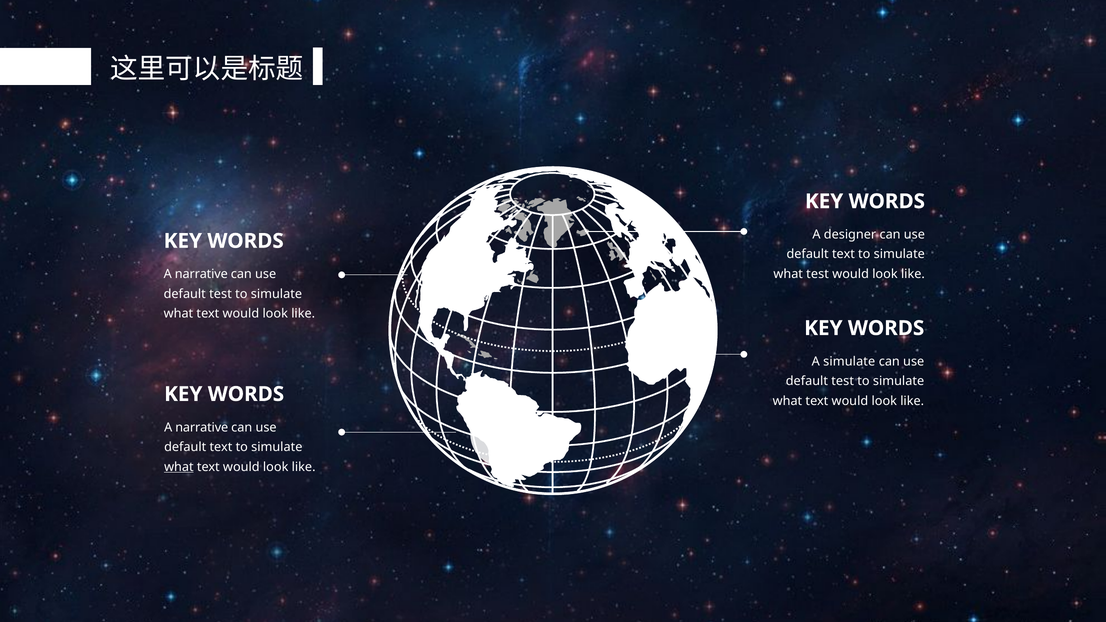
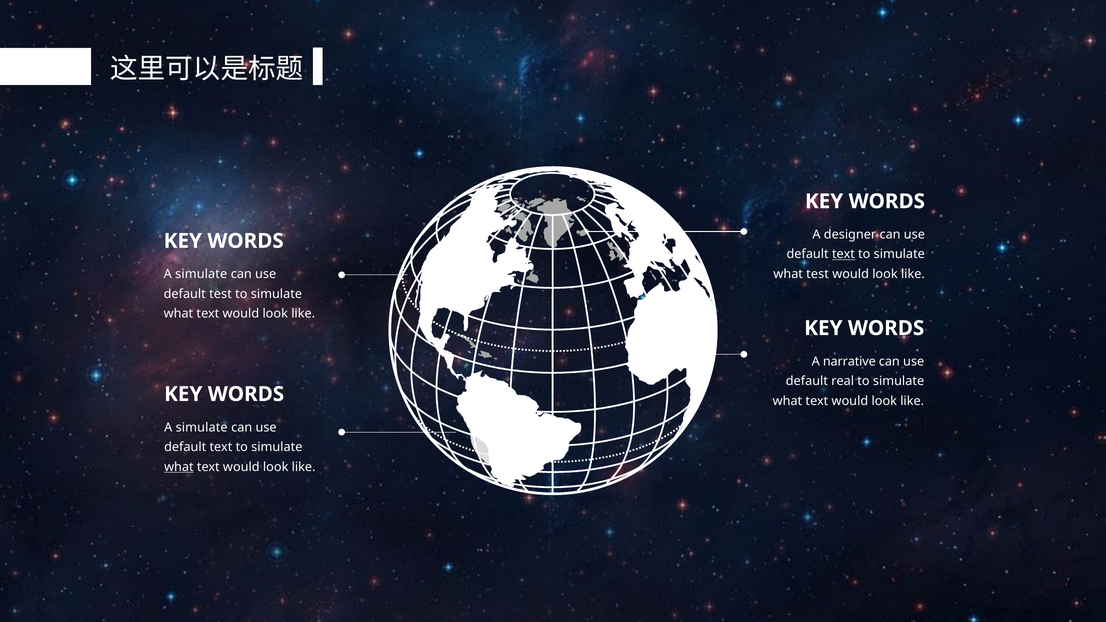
text underline: none -> present (843, 254)
narrative: narrative -> simulate (201, 274)
A simulate: simulate -> narrative (849, 361)
test: test -> real (843, 381)
narrative: narrative -> simulate (202, 427)
